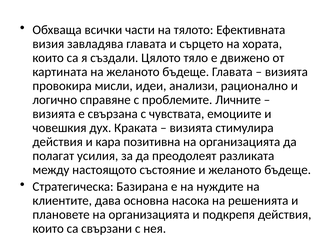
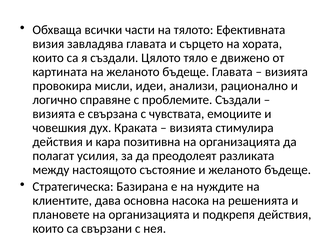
проблемите Личните: Личните -> Създали (238, 100)
